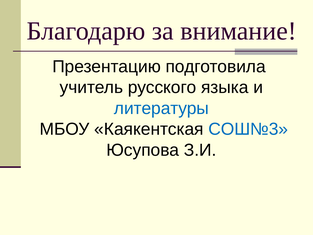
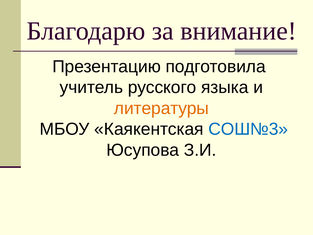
литературы colour: blue -> orange (161, 108)
